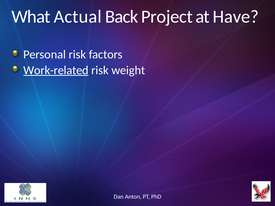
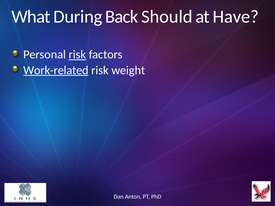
Actual: Actual -> During (78, 17)
Project: Project -> Should (167, 17)
risk underline: none -> present (77, 55)
